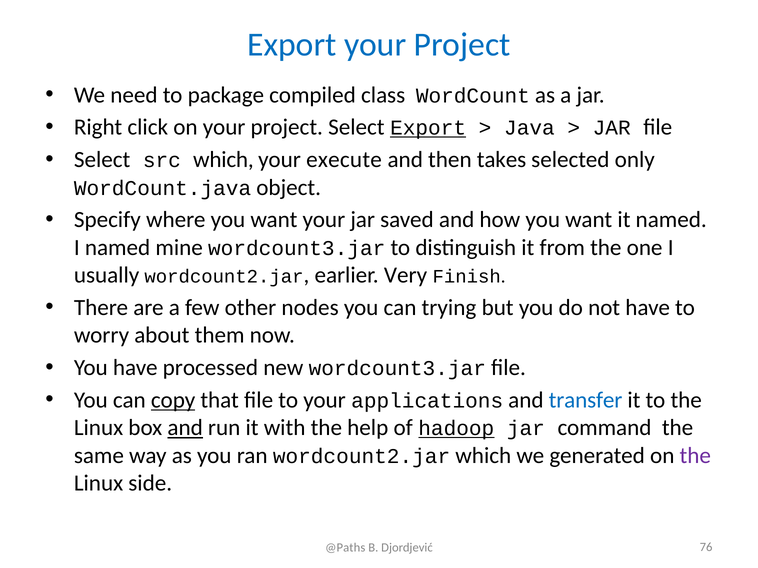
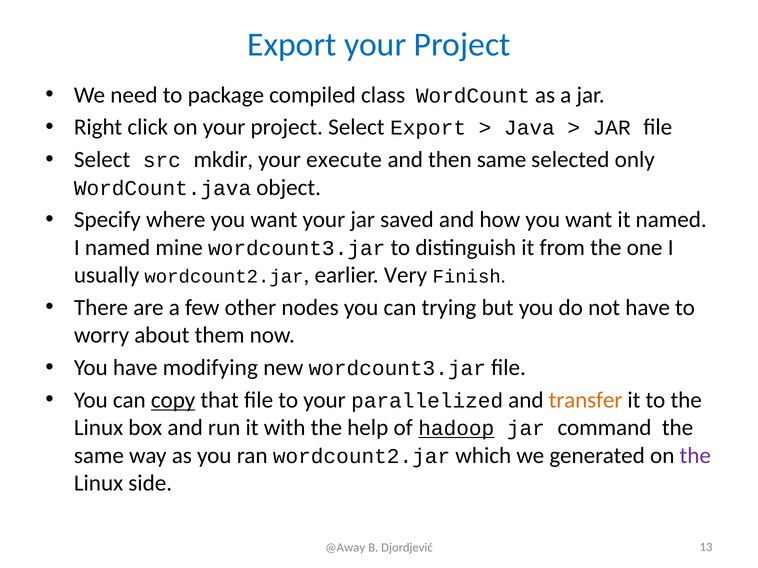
Export underline: present -> none (428, 128)
src which: which -> mkdir (223, 160)
then takes: takes -> same (502, 160)
processed: processed -> modifying (210, 368)
applications: applications -> parallelized (427, 401)
transfer colour: blue -> orange (586, 400)
and underline: present -> none (185, 428)
@Paths: @Paths -> @Away (345, 548)
76: 76 -> 13 (706, 548)
